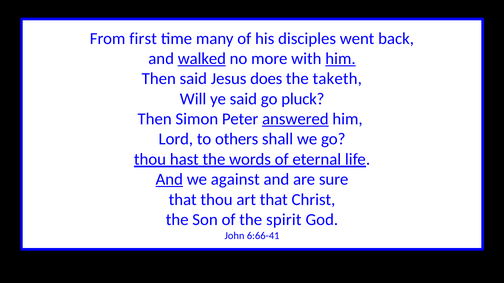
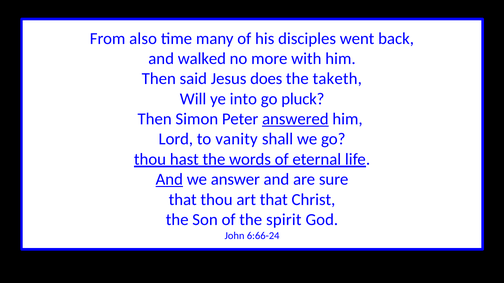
first: first -> also (143, 39)
walked underline: present -> none (202, 59)
him underline: present -> none (340, 59)
ye said: said -> into (243, 99)
others: others -> vanity (237, 139)
against: against -> answer (235, 180)
6:66-41: 6:66-41 -> 6:66-24 (263, 236)
